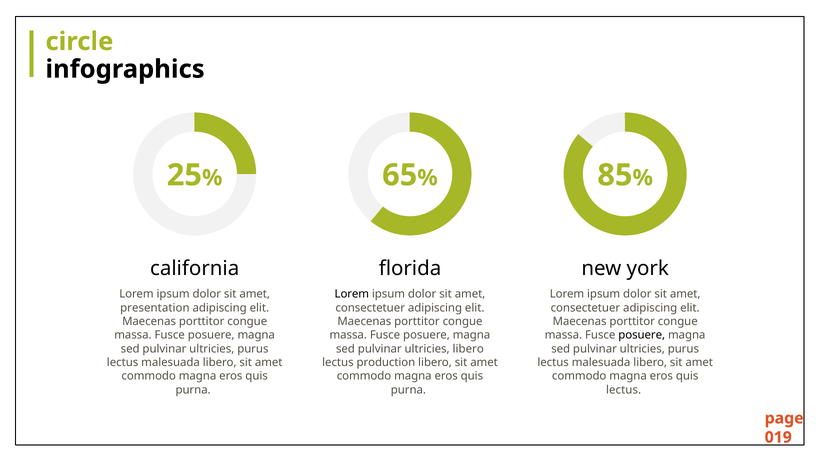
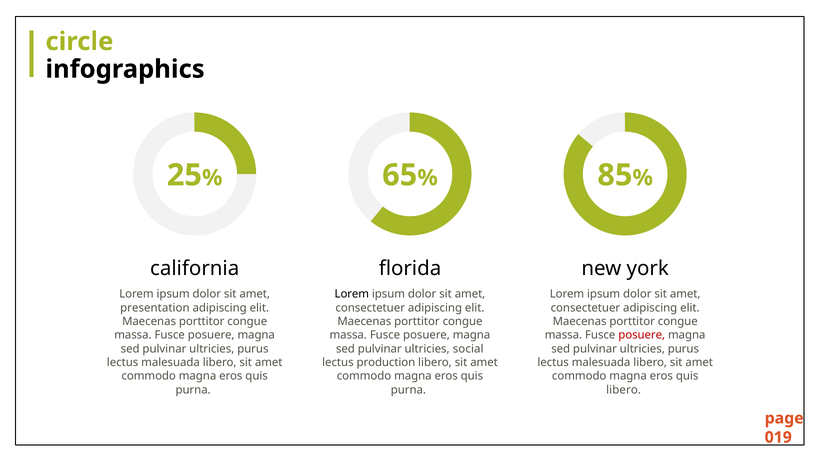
posuere colour: black -> red (642, 335)
ultricies libero: libero -> social (468, 349)
lectus: lectus -> libero (624, 390)
